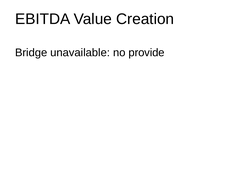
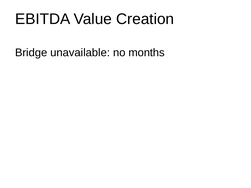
provide: provide -> months (147, 53)
